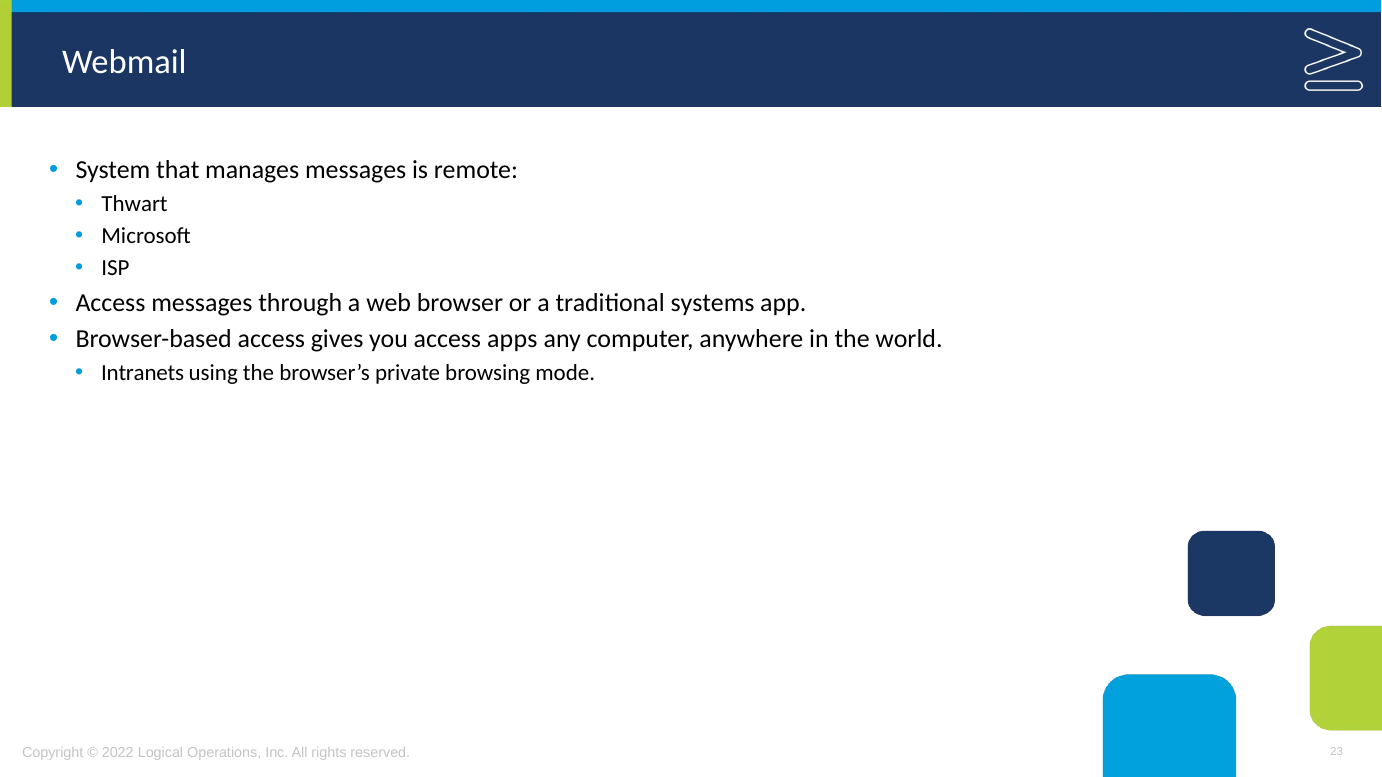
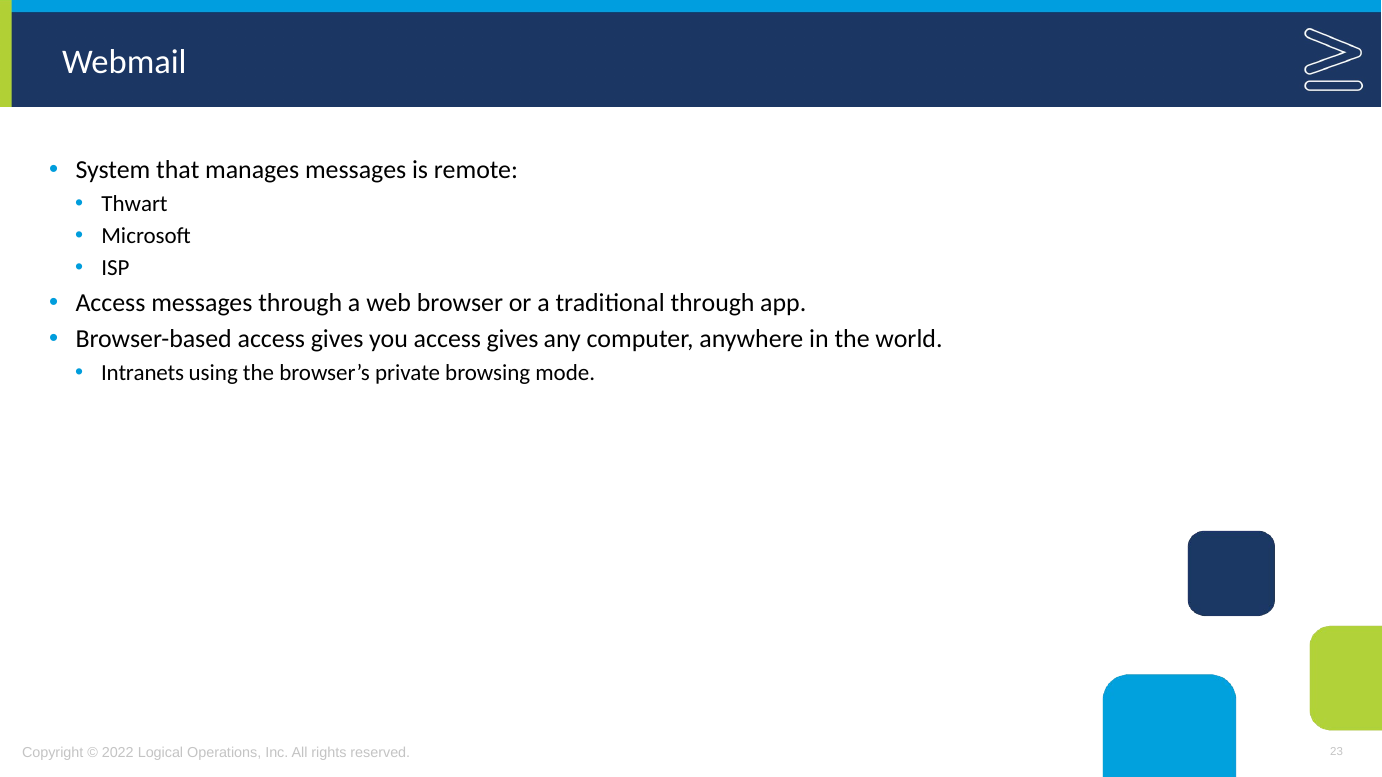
traditional systems: systems -> through (713, 303)
you access apps: apps -> gives (513, 339)
